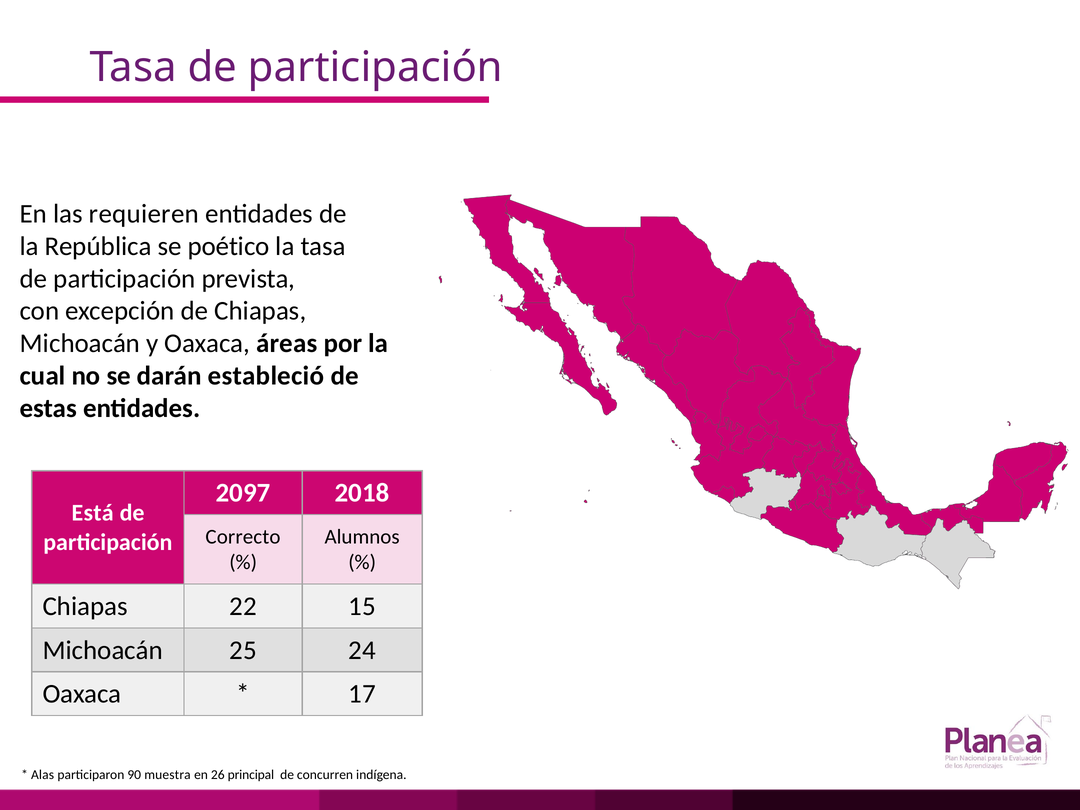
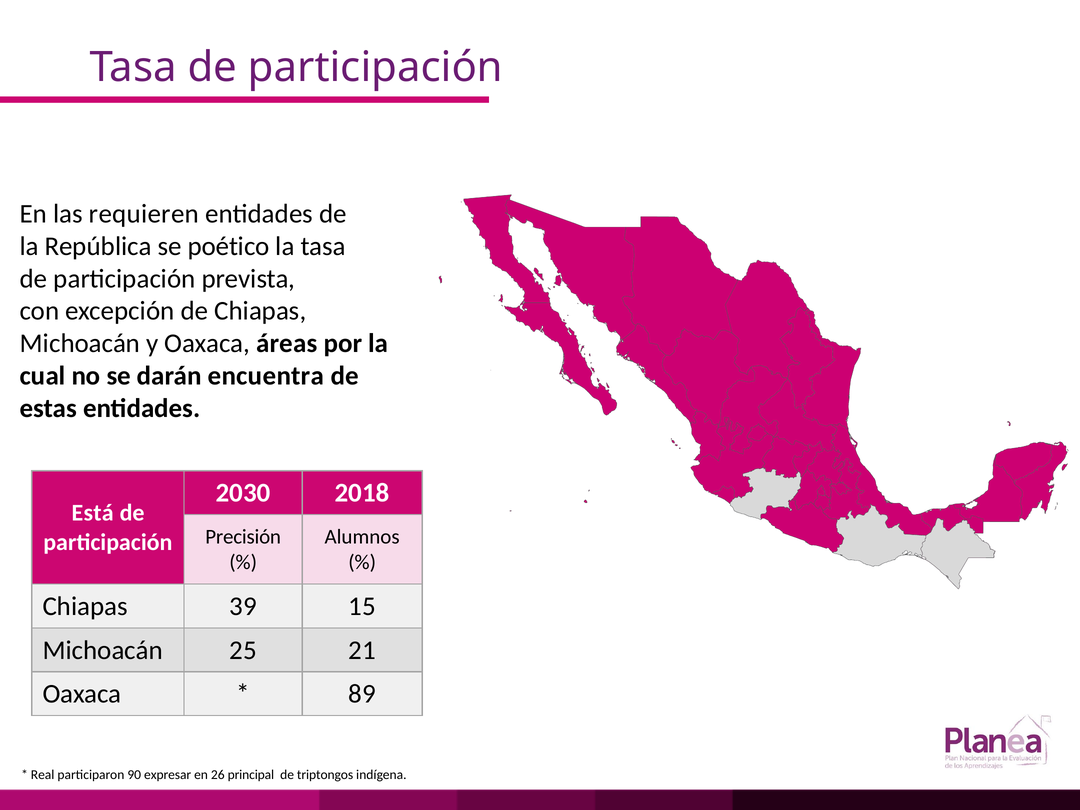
estableció: estableció -> encuentra (266, 376)
2097: 2097 -> 2030 (243, 493)
Correcto: Correcto -> Precisión (243, 537)
22: 22 -> 39 (243, 606)
24: 24 -> 21 (362, 650)
17: 17 -> 89 (362, 694)
Alas: Alas -> Real (43, 775)
muestra: muestra -> expresar (168, 775)
concurren: concurren -> triptongos (325, 775)
